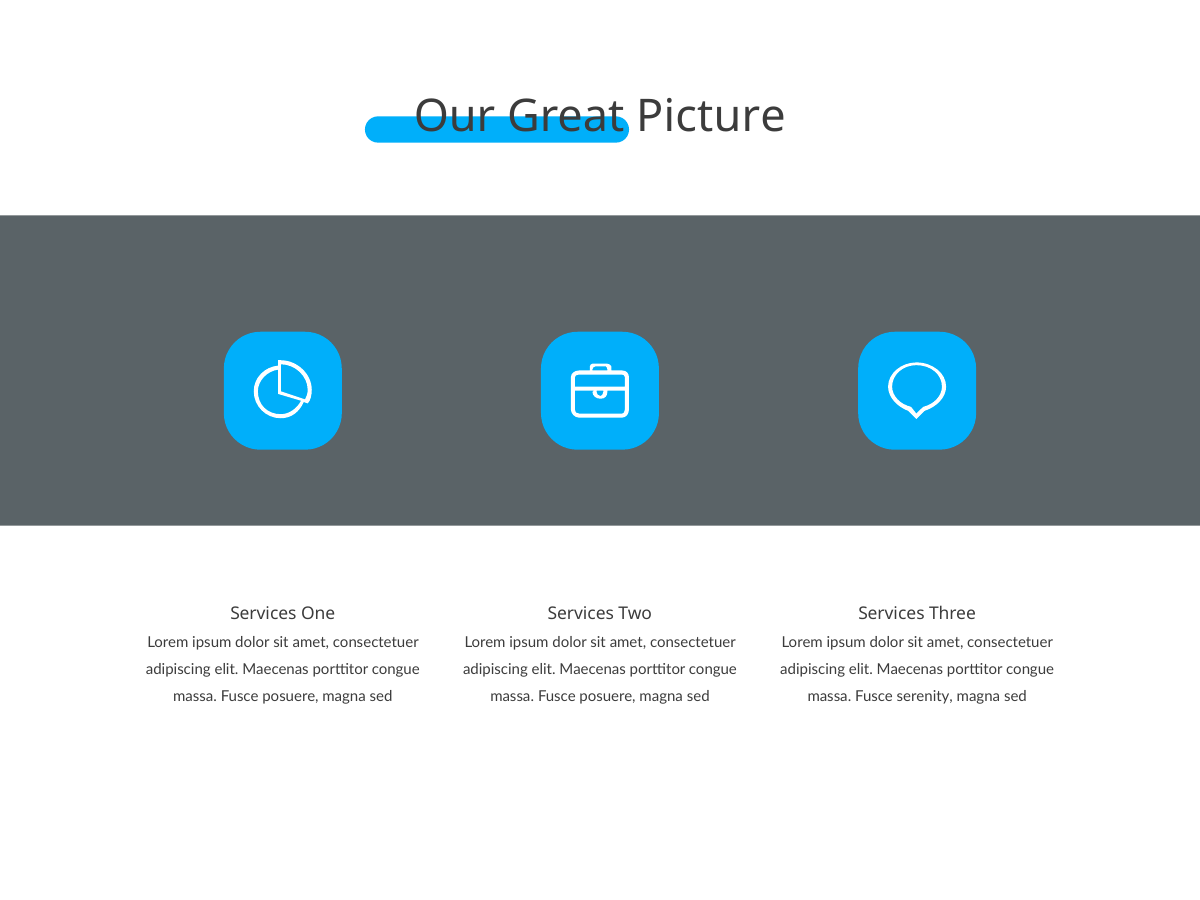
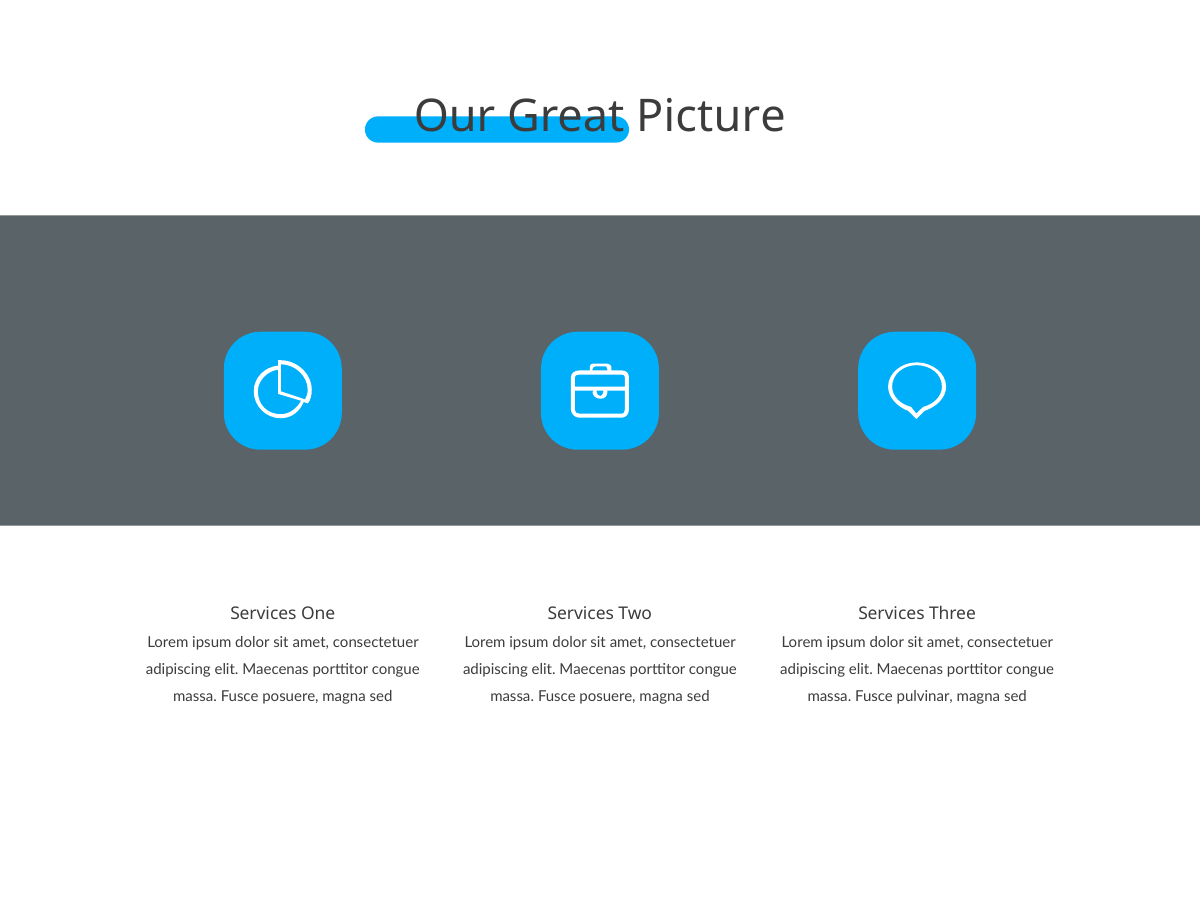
serenity: serenity -> pulvinar (925, 697)
